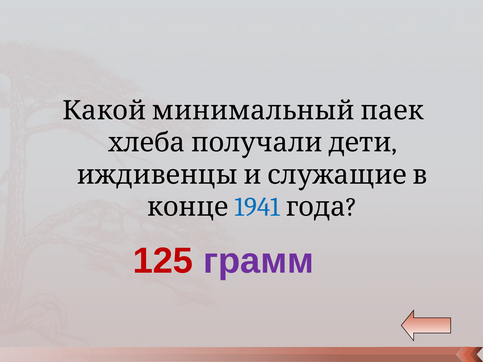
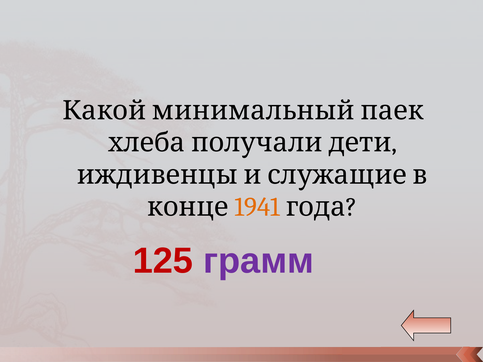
1941 colour: blue -> orange (257, 207)
